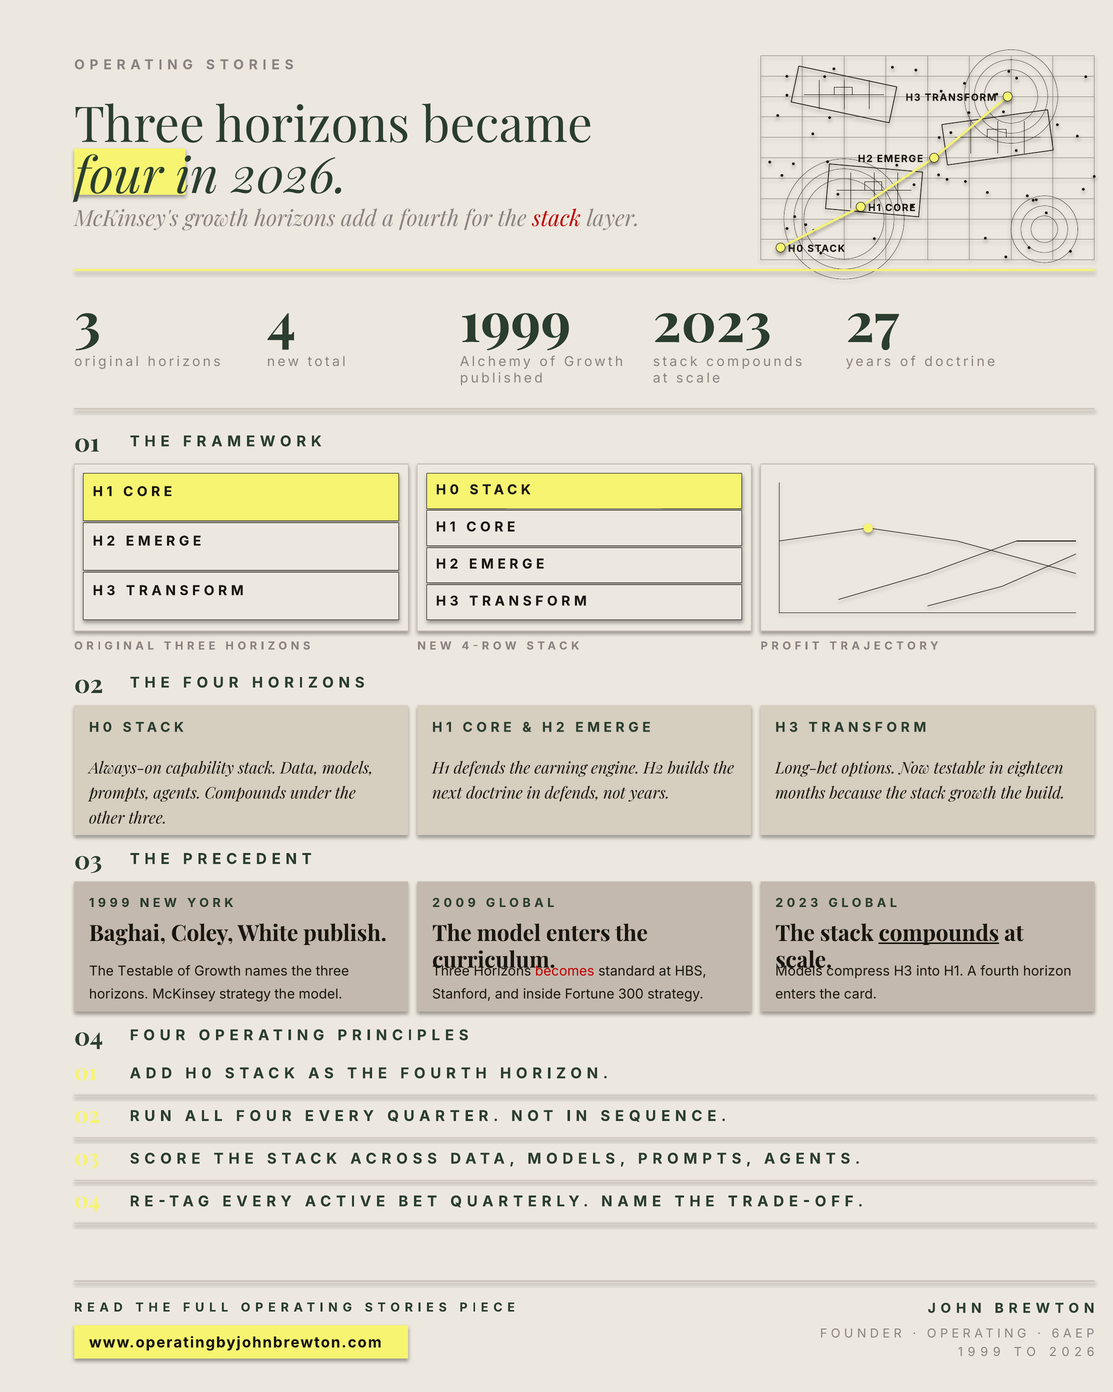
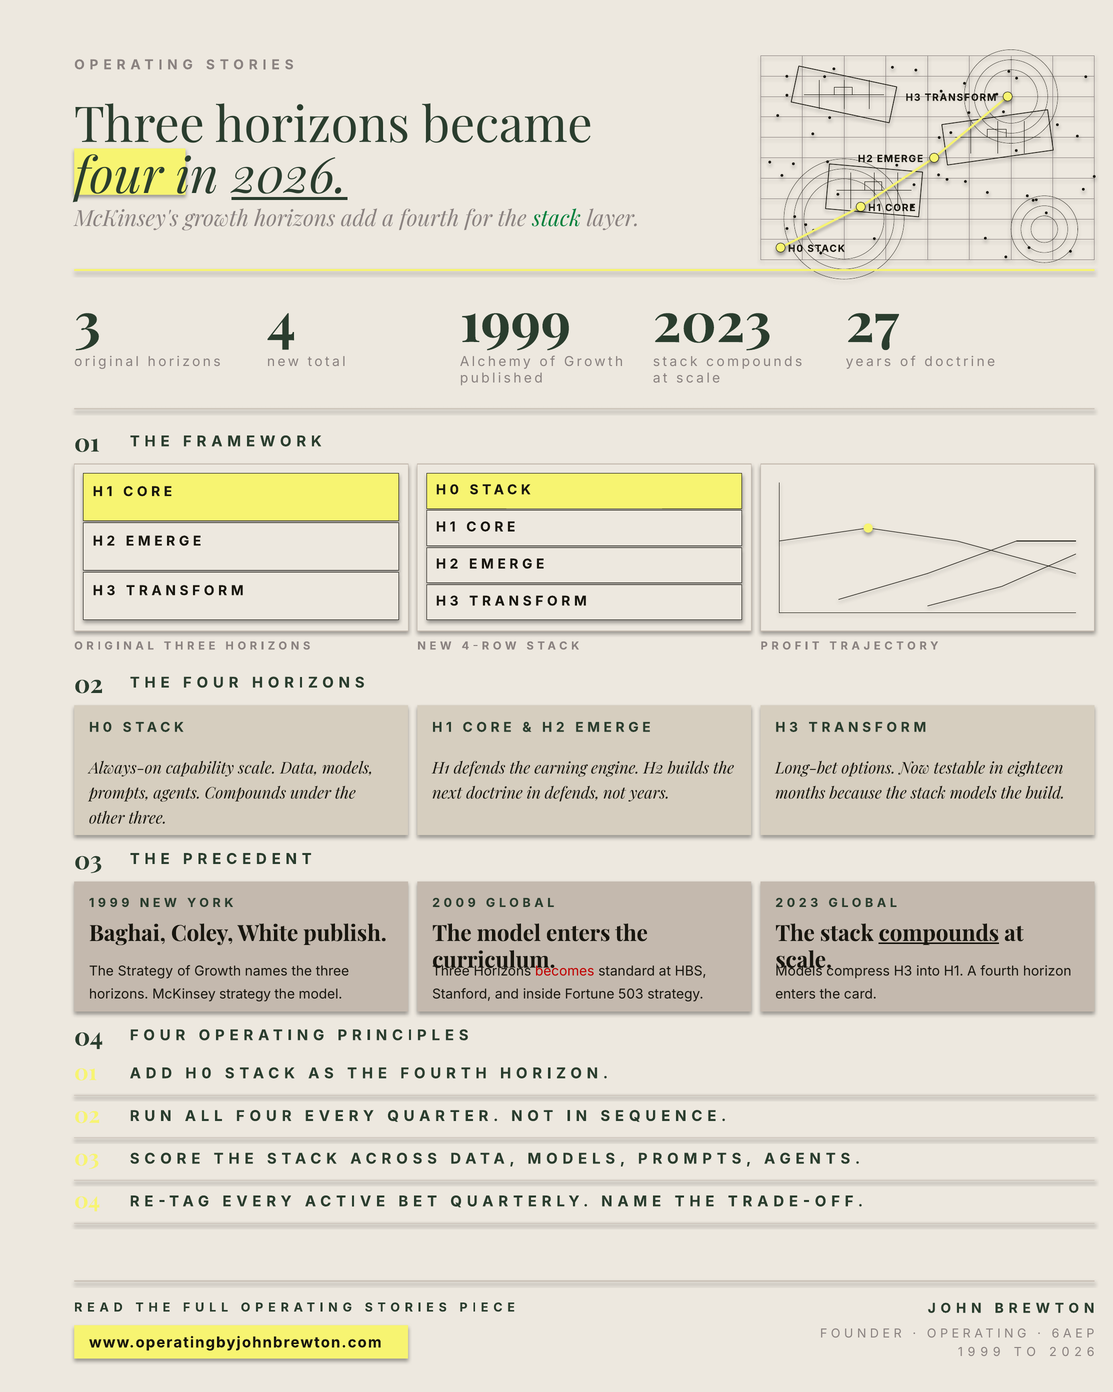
2026 underline: none -> present (290, 177)
stack colour: red -> green (557, 219)
capability stack: stack -> scale (257, 768)
stack growth: growth -> models (973, 793)
The Testable: Testable -> Strategy (145, 971)
300: 300 -> 503 (631, 994)
